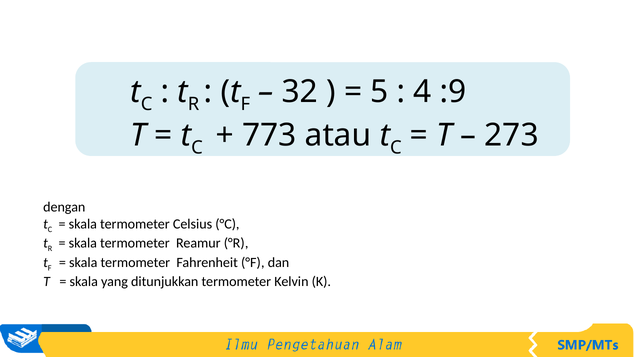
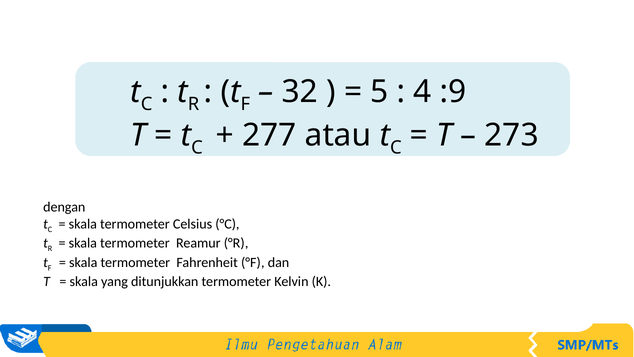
773: 773 -> 277 (269, 135)
